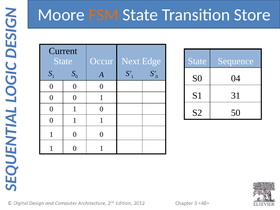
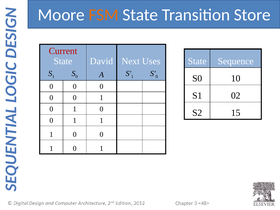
Current colour: black -> red (63, 51)
Occur: Occur -> David (101, 61)
Edge: Edge -> Uses (151, 61)
04: 04 -> 10 (236, 78)
31: 31 -> 02 (236, 96)
50: 50 -> 15 (236, 113)
